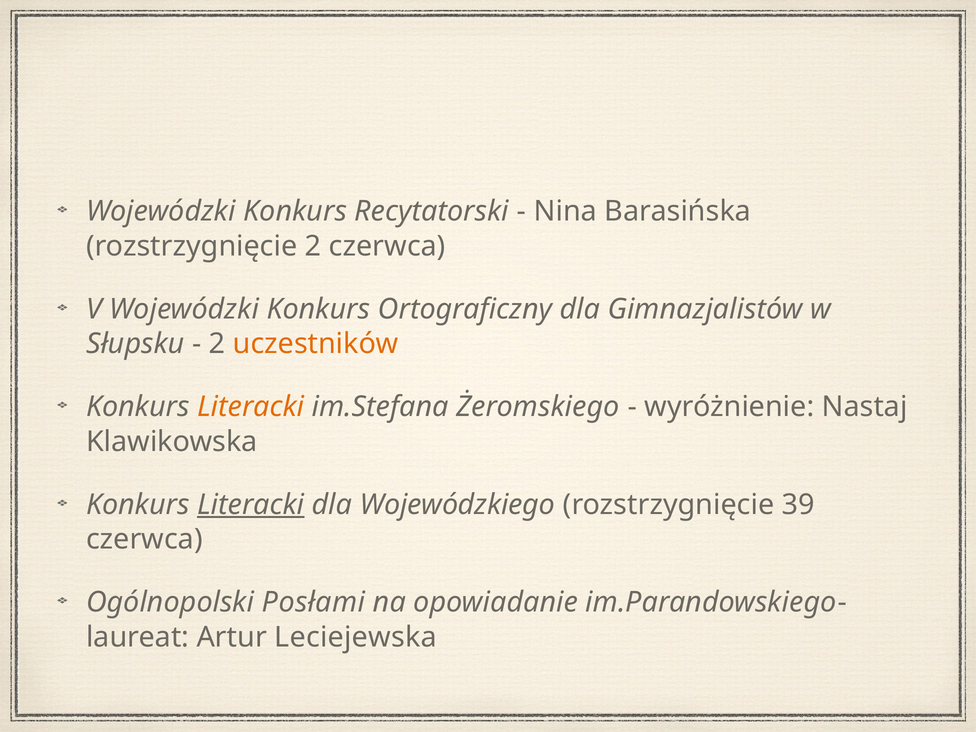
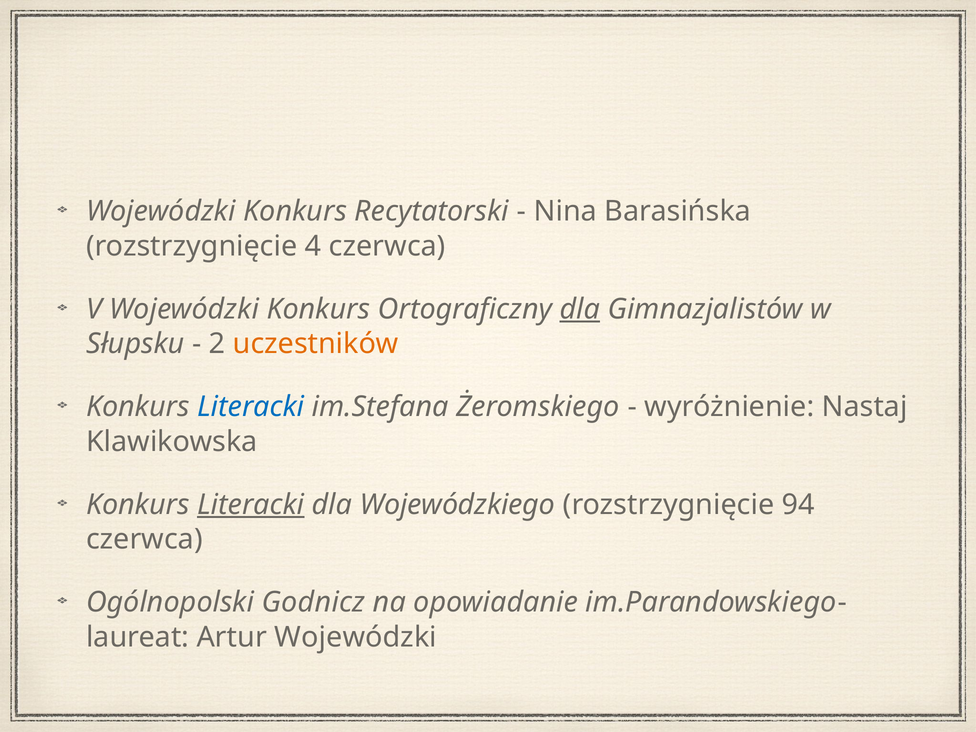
rozstrzygnięcie 2: 2 -> 4 (313, 246)
dla underline: none -> present (580, 309)
Literacki colour: orange -> blue (251, 407)
39: 39 -> 94 (798, 505)
Posłami: Posłami -> Godnicz (313, 602)
Artur Leciejewska: Leciejewska -> Wojewódzki (356, 637)
